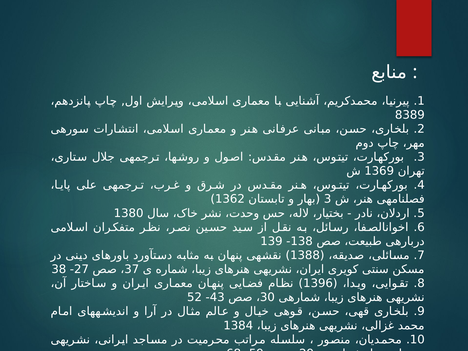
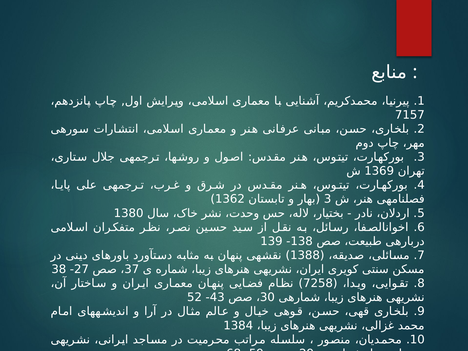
8389: 8389 -> 7157 (410, 115)
1396: 1396 -> 7258 (318, 283)
